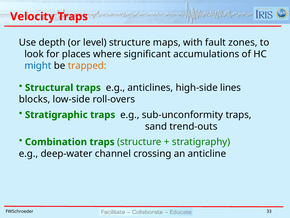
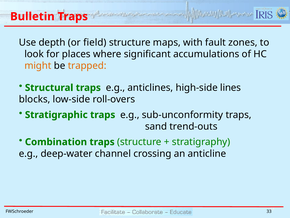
Velocity: Velocity -> Bulletin (32, 16)
level: level -> field (95, 42)
might colour: blue -> orange (38, 66)
